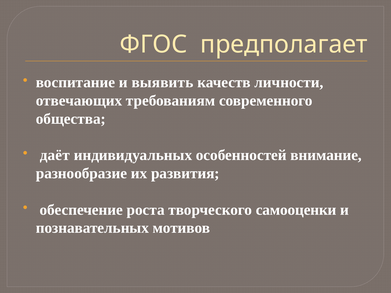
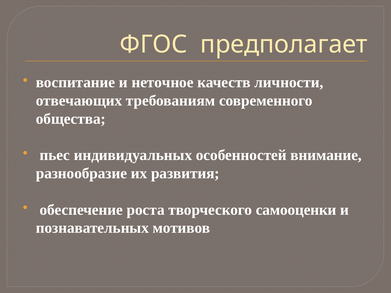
выявить: выявить -> неточное (163, 82)
даёт: даёт -> пьес (55, 155)
